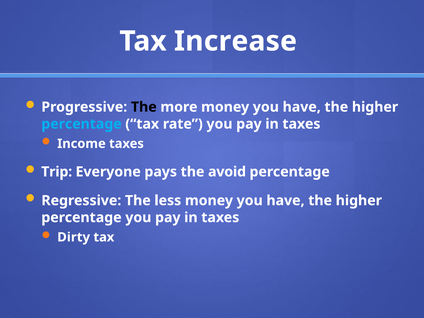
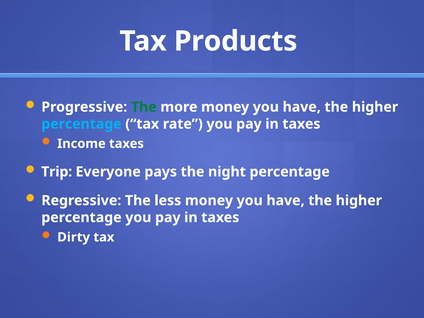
Increase: Increase -> Products (236, 41)
The colour: black -> green (144, 107)
avoid: avoid -> night (227, 172)
